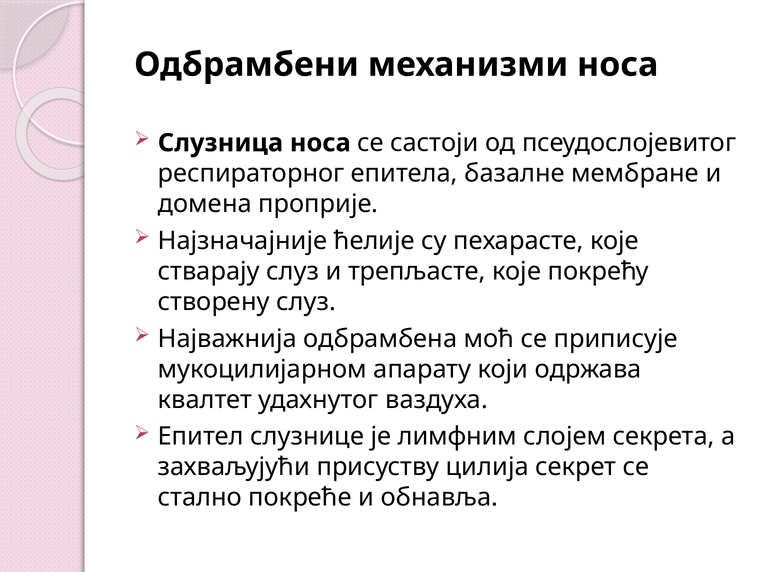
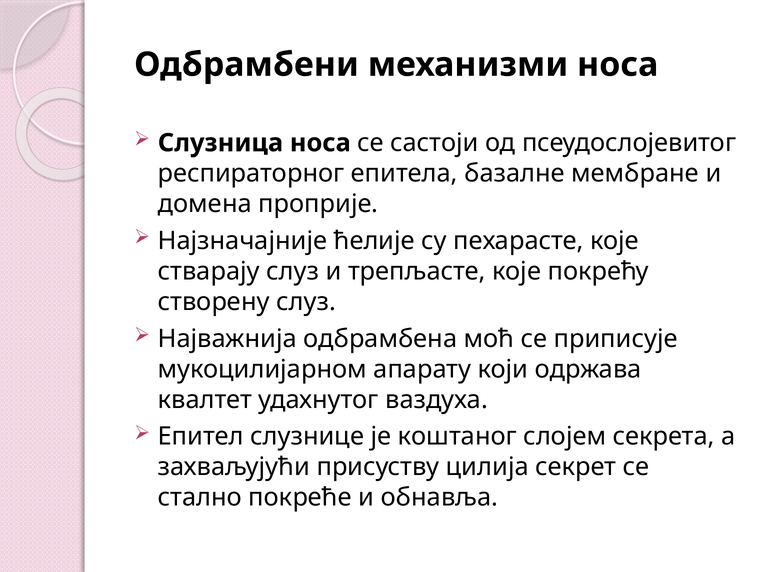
лимфним: лимфним -> коштаног (457, 437)
